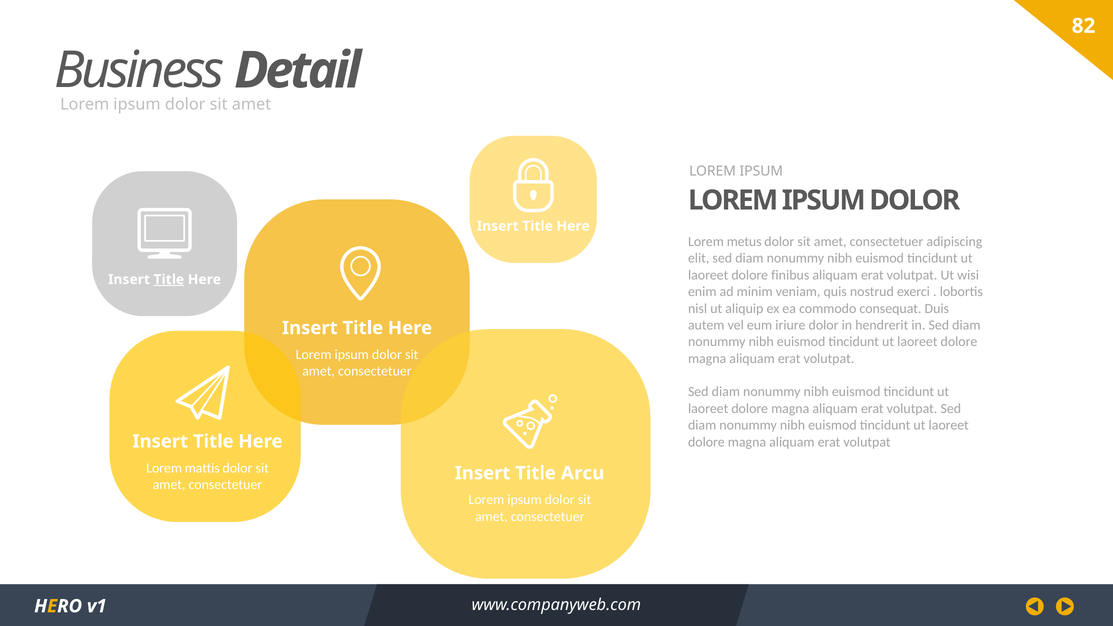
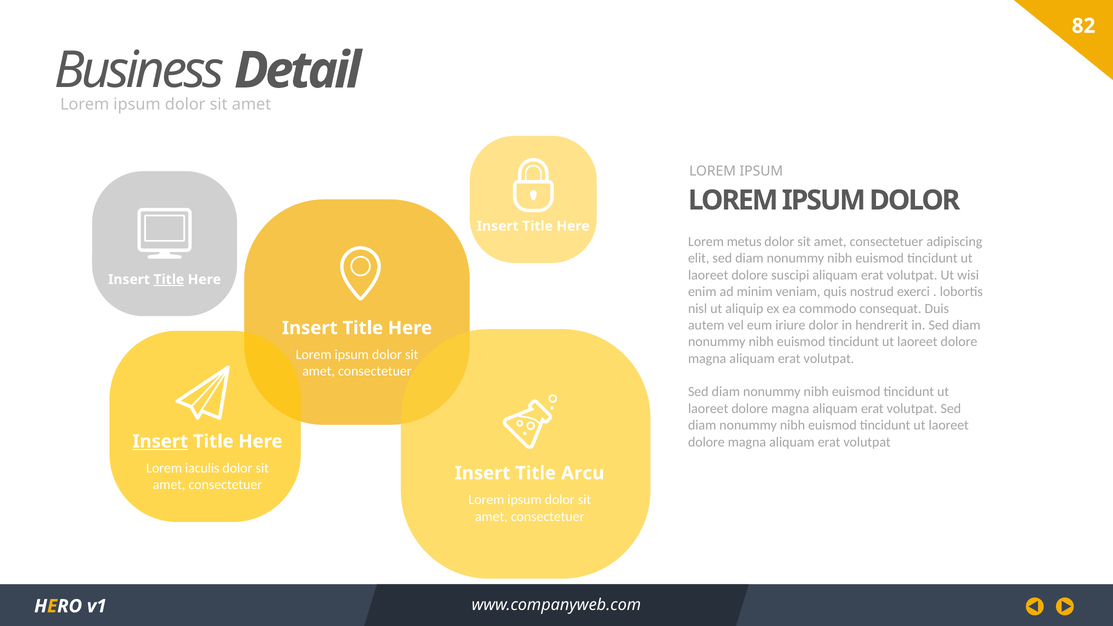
finibus: finibus -> suscipi (790, 275)
Insert underline: none -> present (160, 441)
mattis: mattis -> iaculis (202, 468)
